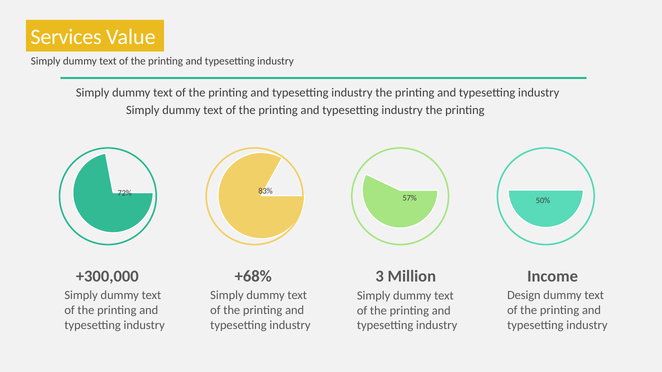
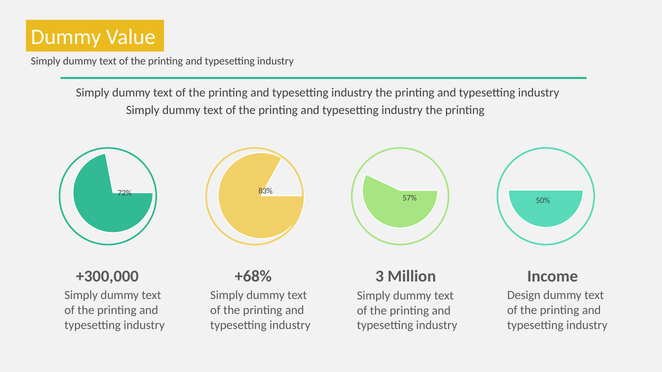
Services: Services -> Dummy (66, 37)
